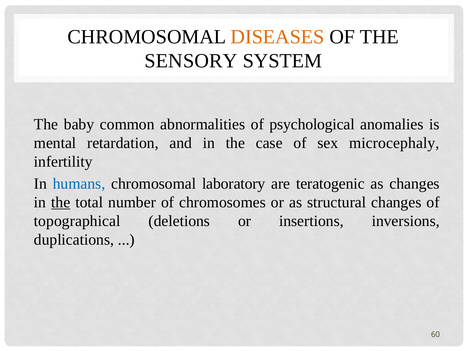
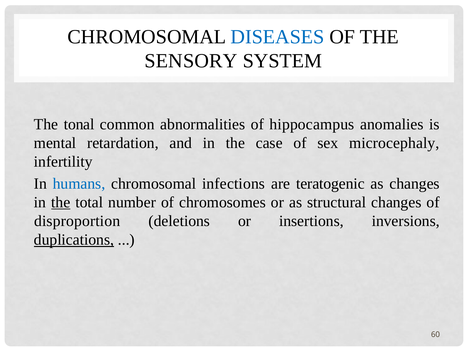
DISEASES colour: orange -> blue (277, 37)
baby: baby -> tonal (79, 124)
psychological: psychological -> hippocampus (312, 124)
laboratory: laboratory -> infections (234, 184)
topographical: topographical -> disproportion (77, 221)
duplications underline: none -> present (74, 240)
